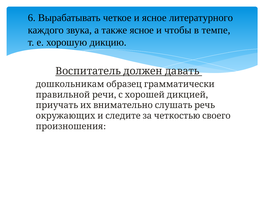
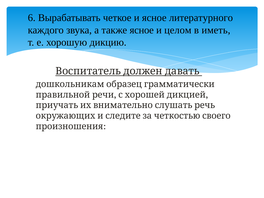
чтобы: чтобы -> целом (178, 30)
темпе: темпе -> иметь (216, 30)
